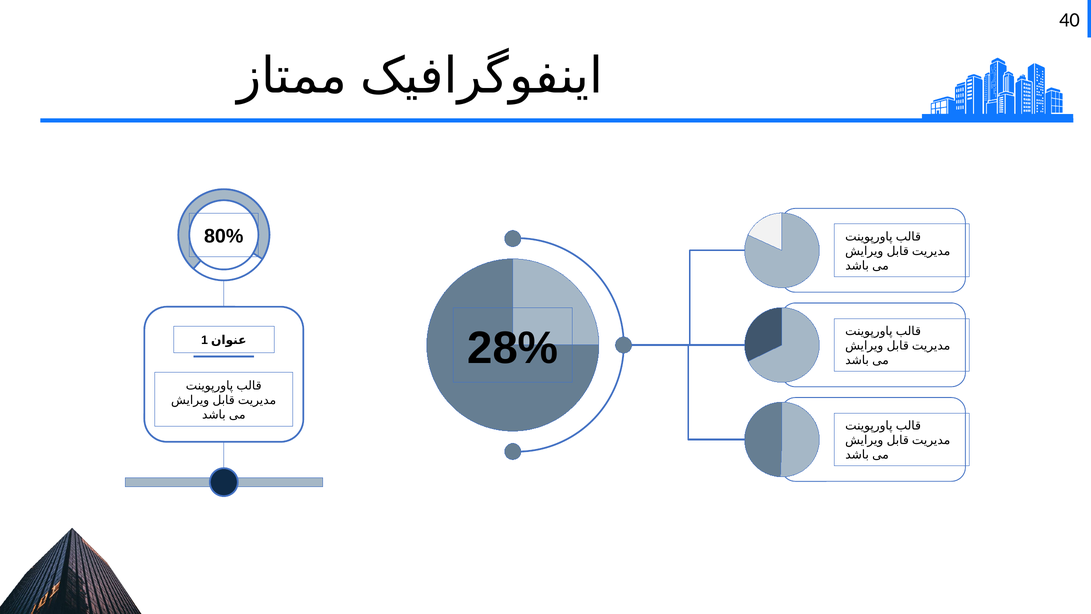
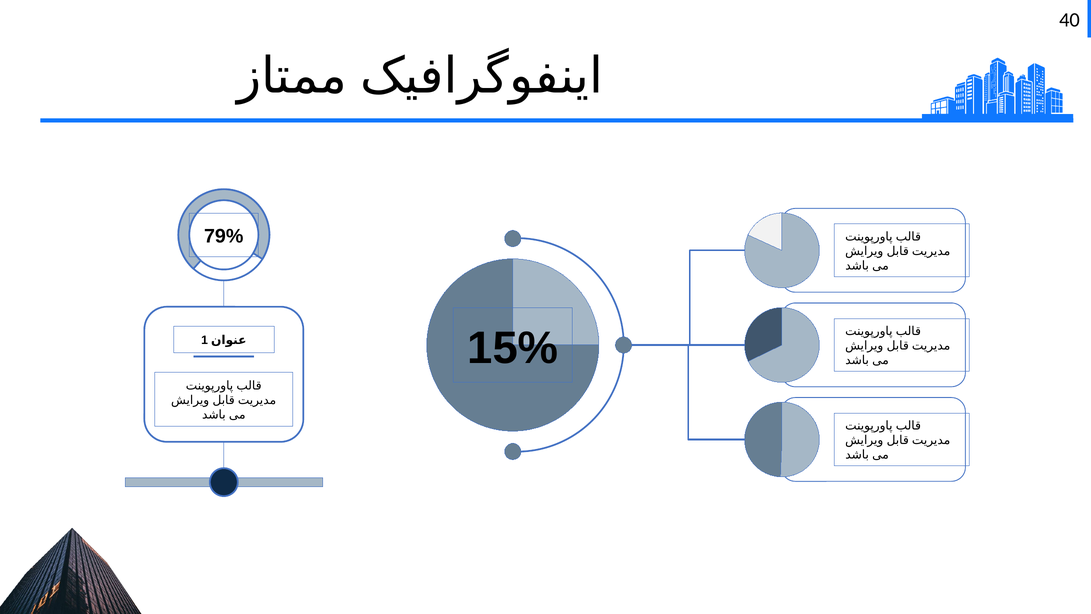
80%: 80% -> 79% (224, 236)
28%: 28% -> 15% (513, 348)
